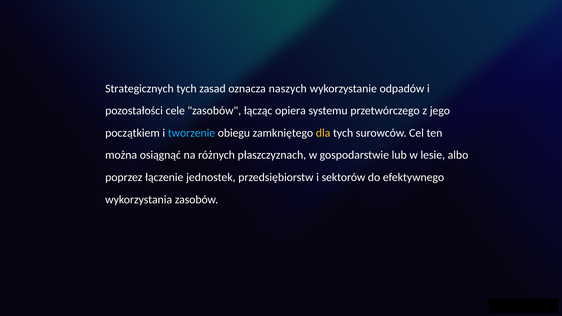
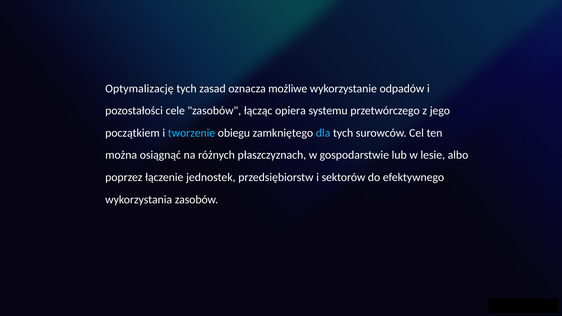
Strategicznych: Strategicznych -> Optymalizację (139, 89)
naszych: naszych -> możliwe (288, 89)
dla colour: yellow -> light blue (323, 133)
